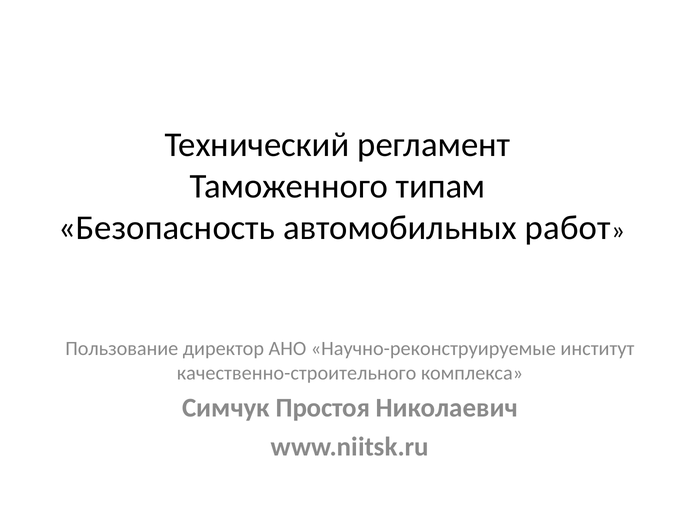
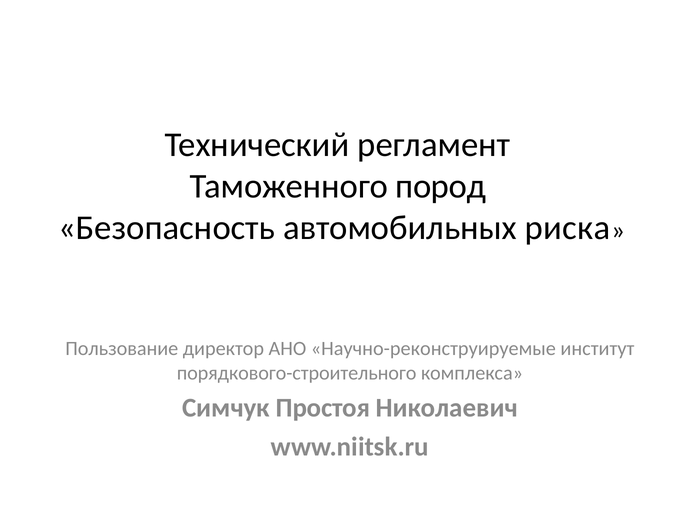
типам: типам -> пород (441, 186)
работ: работ -> риска (568, 228)
качественно-строительного: качественно-строительного -> порядкового-строительного (297, 373)
